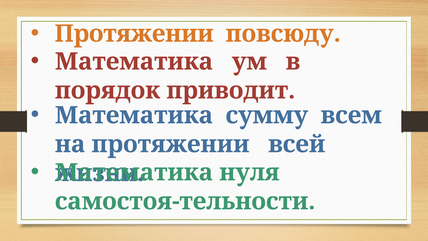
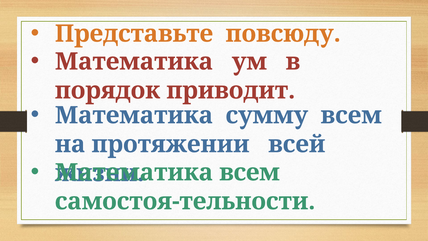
Протяжении: Протяжении -> Представьте (134, 34)
нуля: нуля -> всем (250, 172)
